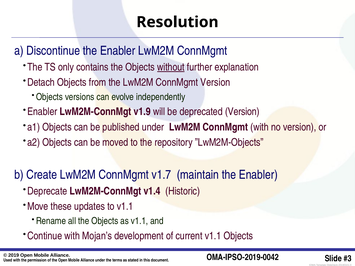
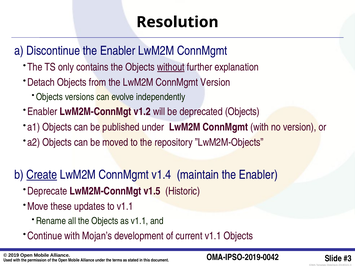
v1.9: v1.9 -> v1.2 (142, 112)
deprecated Version: Version -> Objects (242, 112)
Create underline: none -> present (42, 175)
v1.7: v1.7 -> v1.4 (161, 175)
v1.4: v1.4 -> v1.5 (152, 191)
